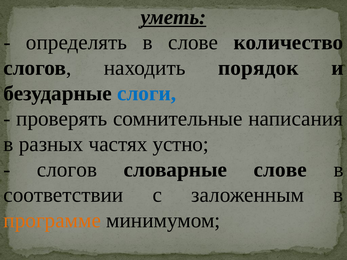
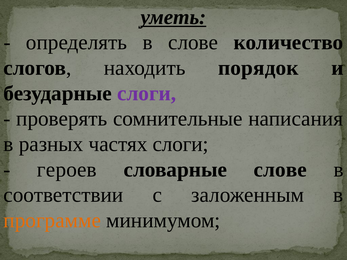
слоги colour: blue -> purple (147, 93)
частях устно: устно -> слоги (181, 144)
слогов: слогов -> героев (67, 170)
